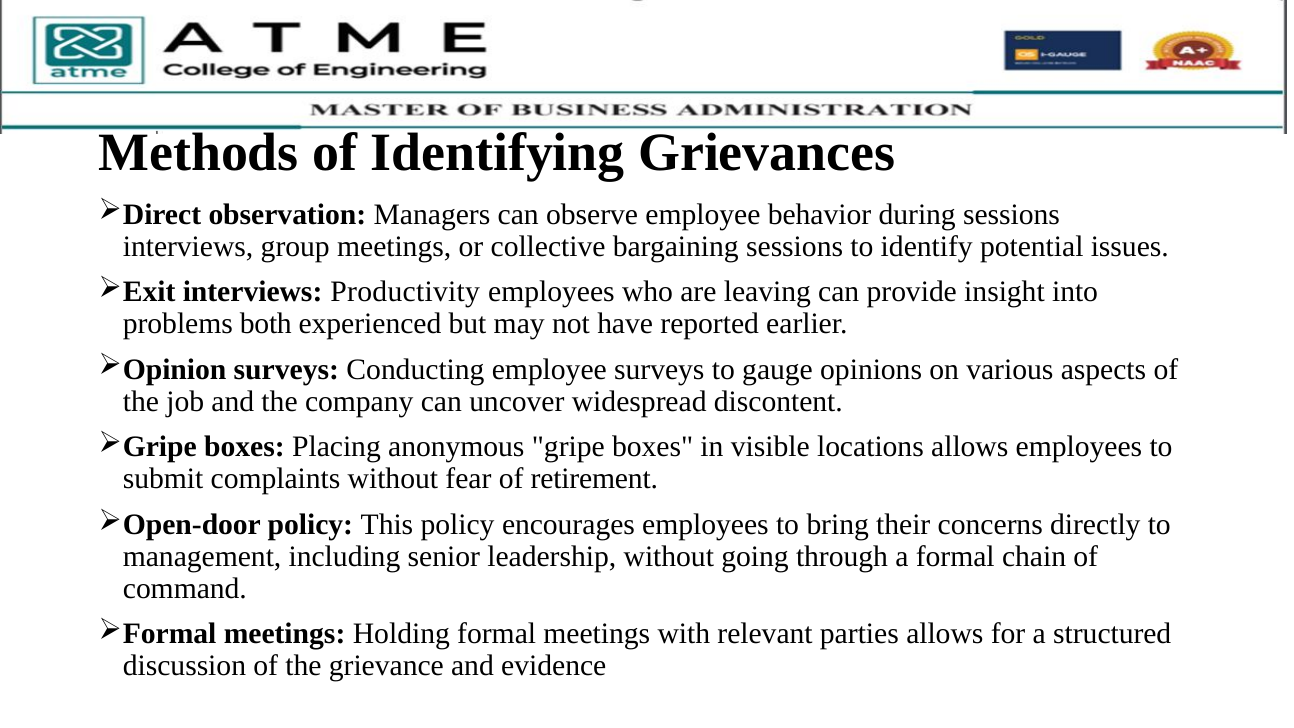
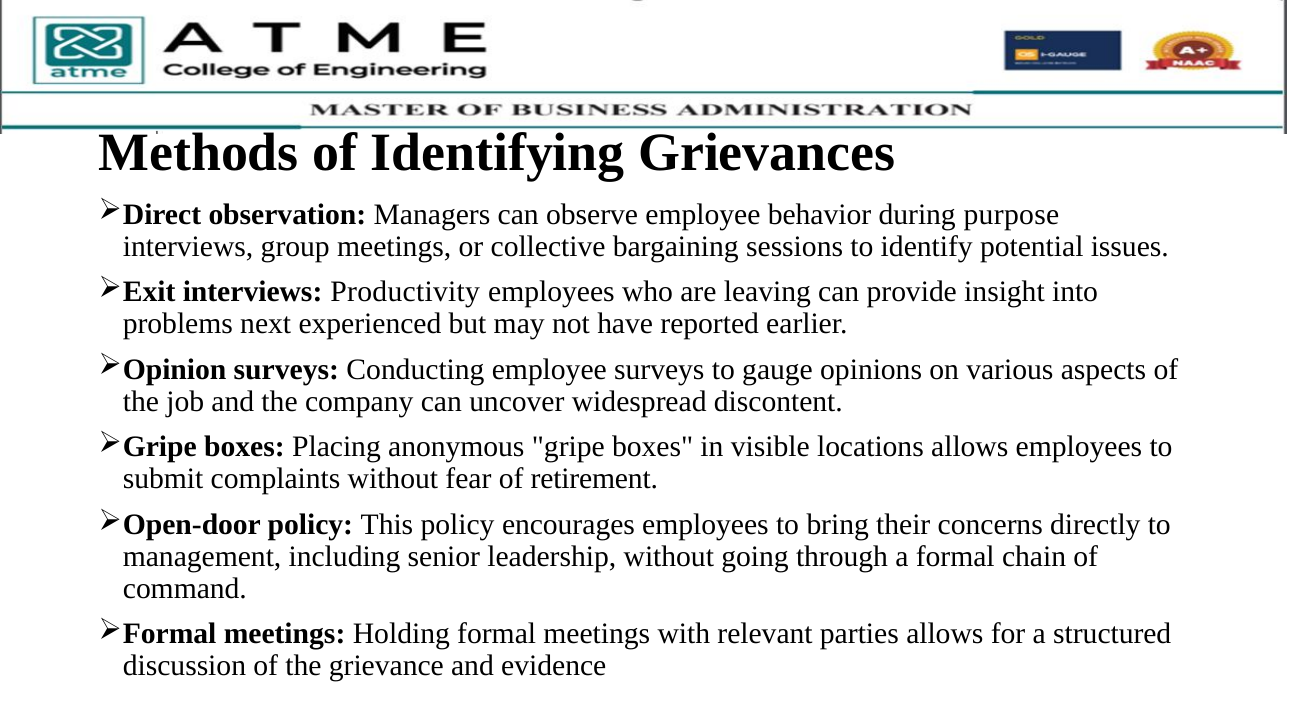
during sessions: sessions -> purpose (1011, 214)
both: both -> next (266, 324)
